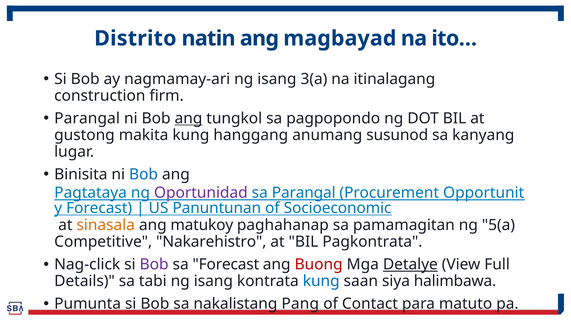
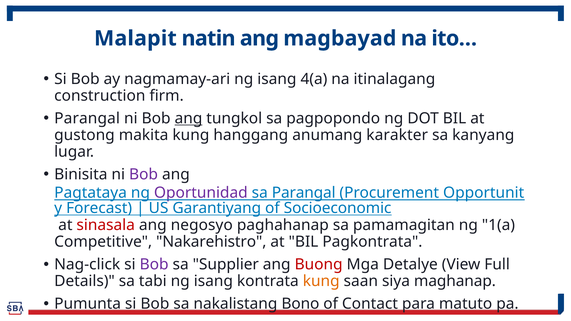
Distrito: Distrito -> Malapit (135, 38)
3(a: 3(a -> 4(a (314, 79)
susunod: susunod -> karakter (397, 135)
Bob colour: blue -> purple (144, 174)
Panuntunan: Panuntunan -> Garantiyang (217, 208)
sinasala colour: orange -> red (106, 225)
matukoy: matukoy -> negosyo (202, 225)
5(a: 5(a -> 1(a (498, 225)
sa Forecast: Forecast -> Supplier (226, 265)
Detalye underline: present -> none (410, 265)
kung colour: blue -> orange (321, 281)
halimbawa: halimbawa -> maghanap (455, 281)
Pang: Pang -> Bono (300, 304)
